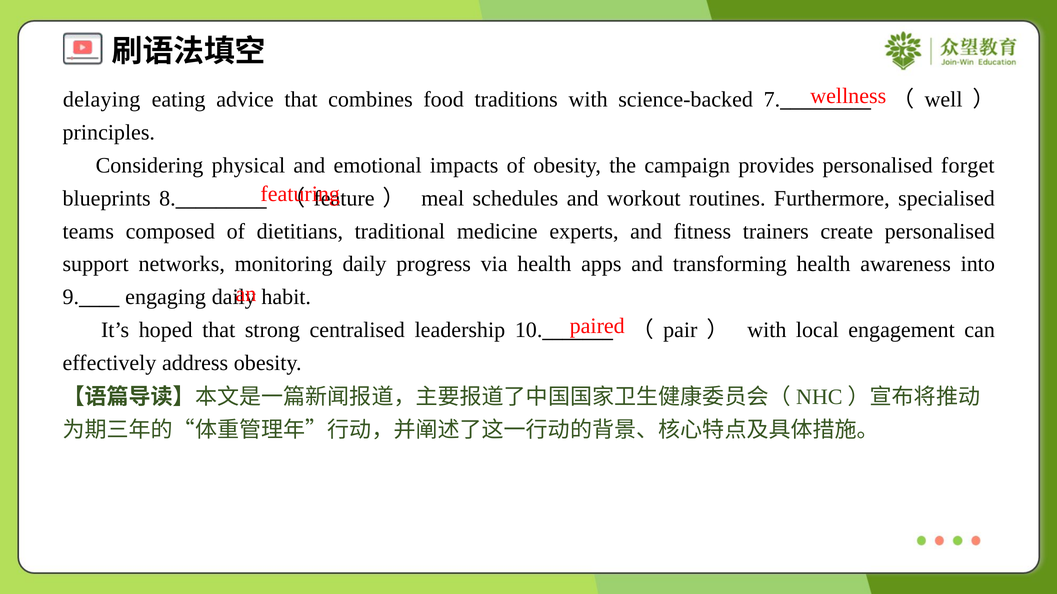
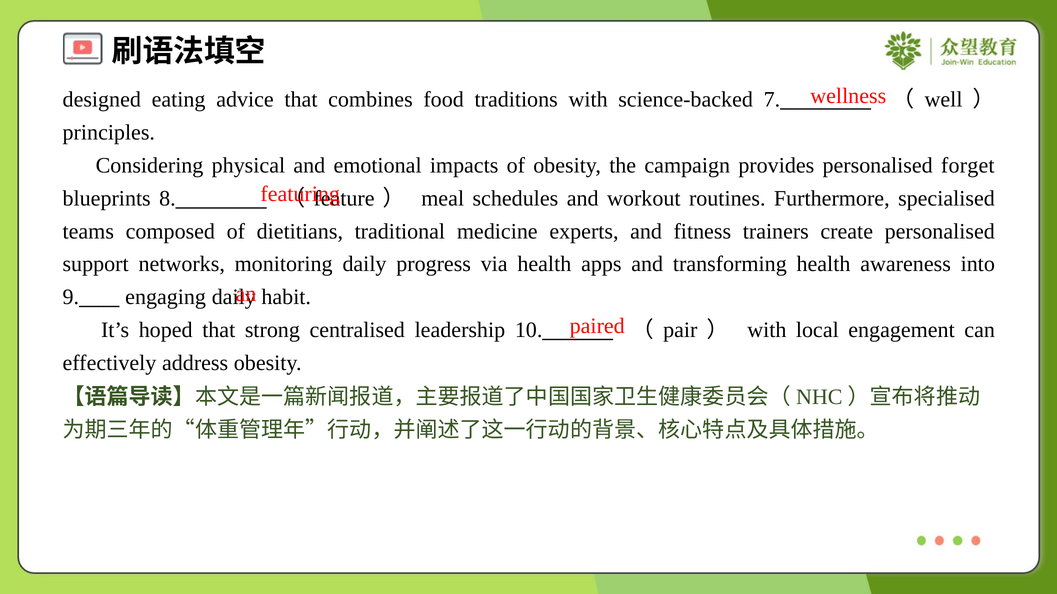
delaying: delaying -> designed (102, 99)
